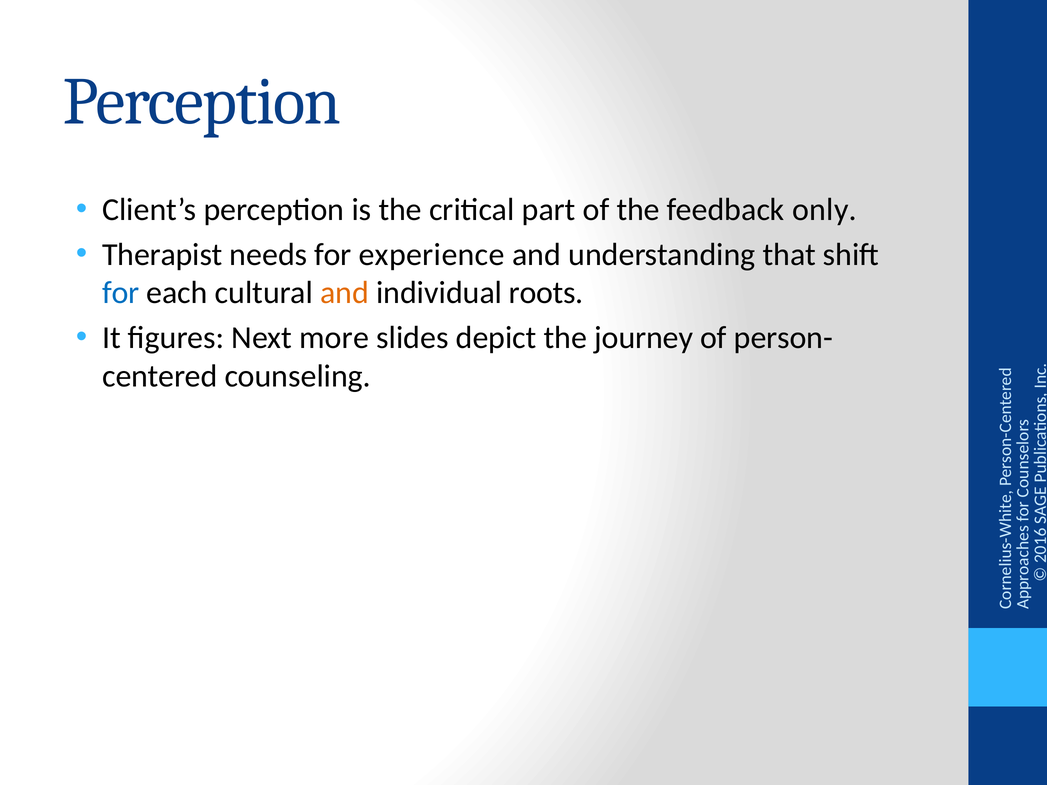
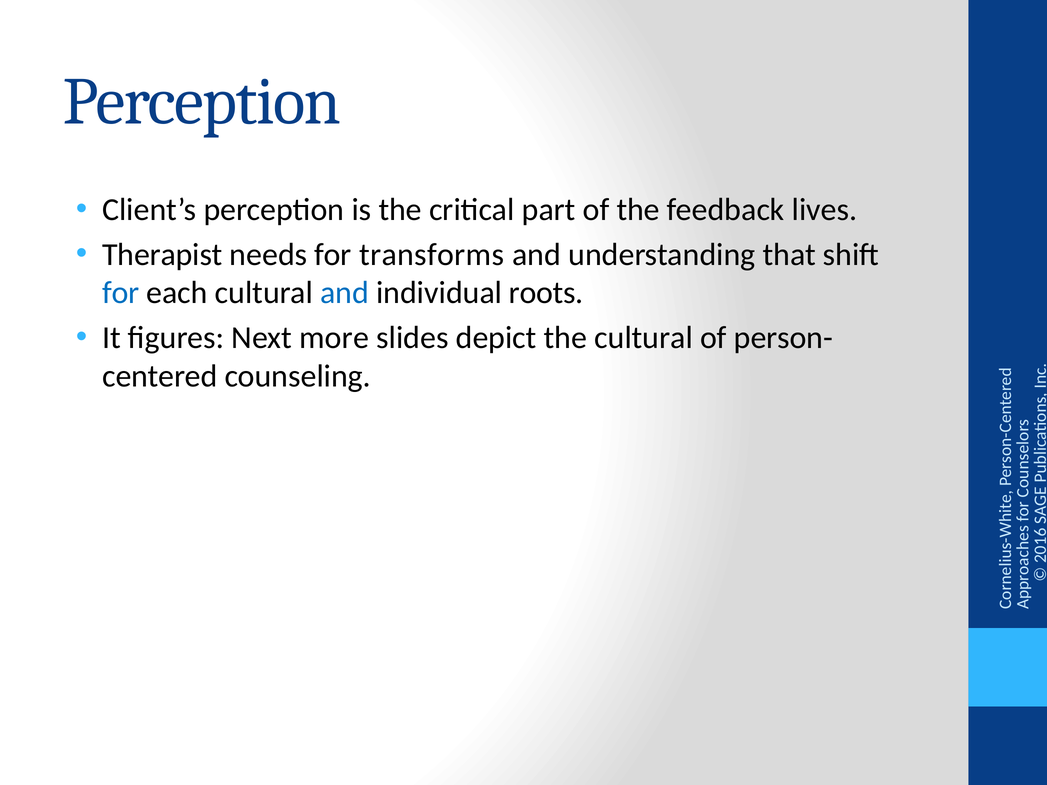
only: only -> lives (825, 210)
experience: experience -> transforms (432, 255)
and colour: orange -> blue (345, 293)
the journey: journey -> cultural (644, 338)
